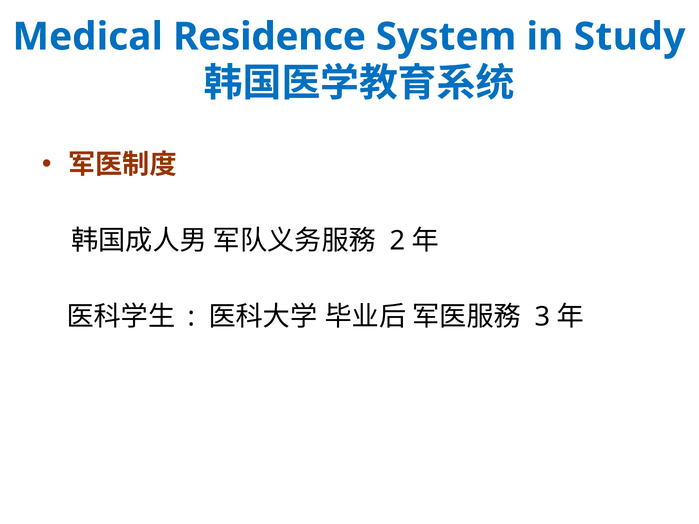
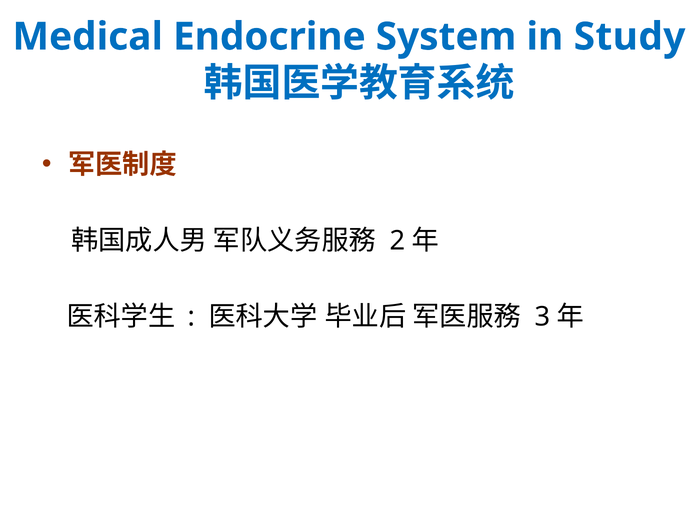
Residence: Residence -> Endocrine (269, 37)
